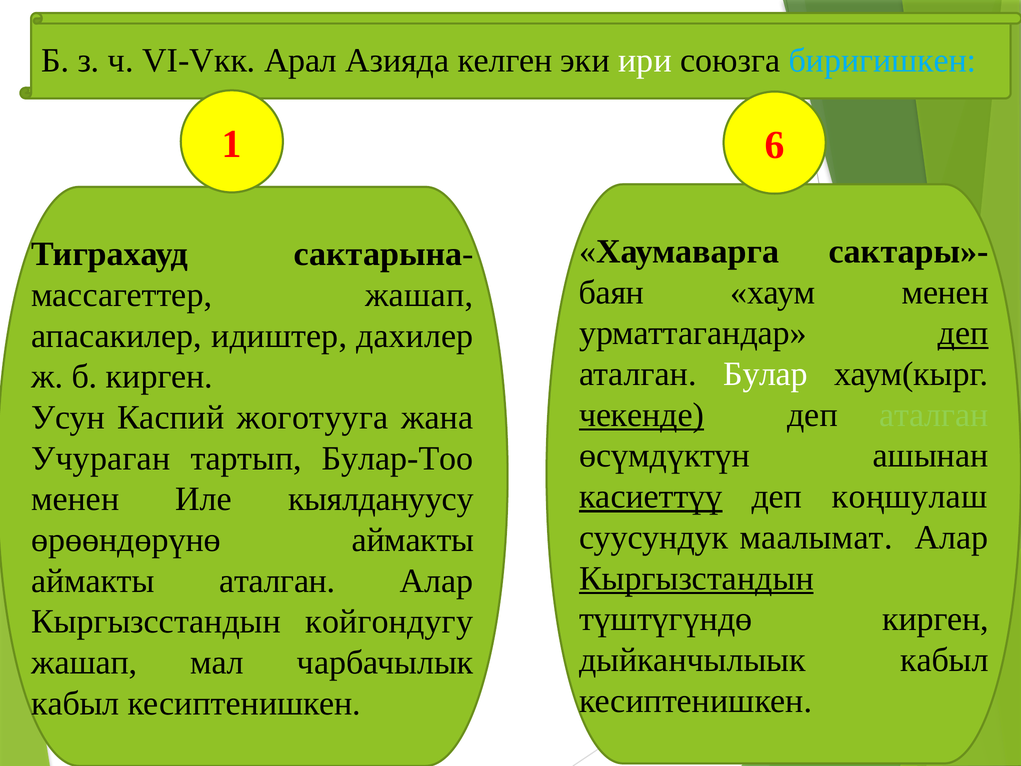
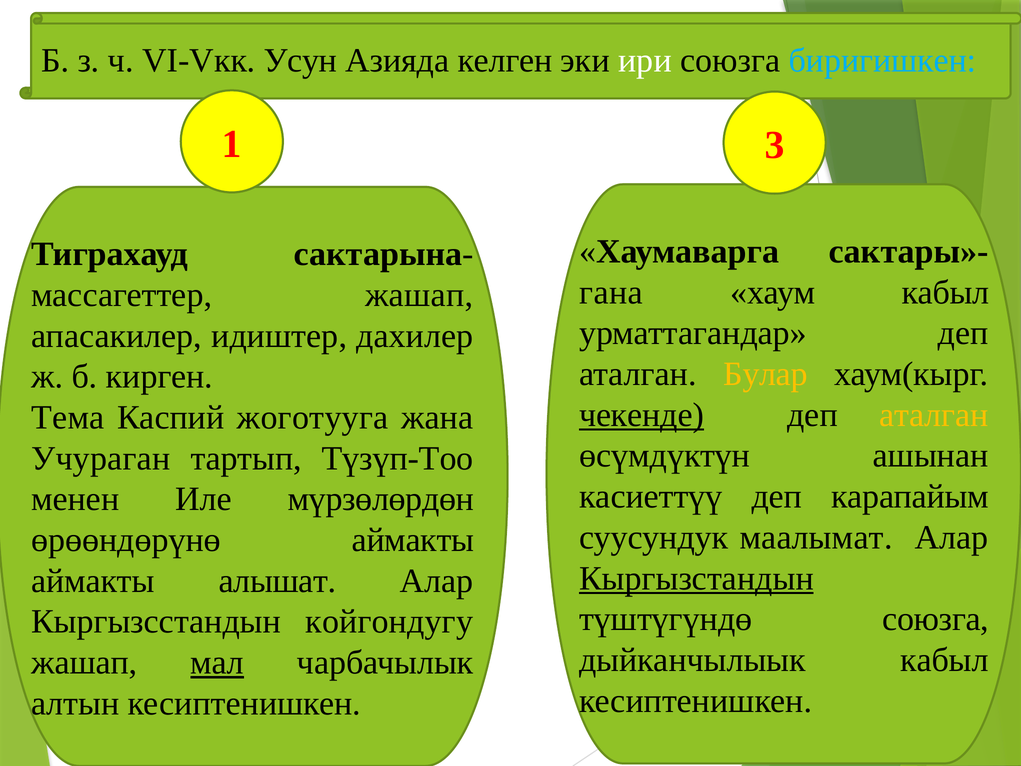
Арал: Арал -> Усун (300, 61)
6: 6 -> 3 (775, 145)
баян: баян -> гана (611, 292)
хаум менен: менен -> кабыл (945, 292)
деп underline: present -> none (963, 333)
Булар colour: white -> yellow (765, 374)
аталган colour: light green -> yellow (934, 415)
Усун: Усун -> Тема (68, 417)
Булар-Тоо: Булар-Тоо -> Түзүп-Тоо (398, 458)
касиеттүү underline: present -> none (651, 496)
коңшулаш: коңшулаш -> карапайым (910, 496)
кыялдануусу: кыялдануусу -> мүрзөлөрдөн (381, 499)
аймакты аталган: аталган -> алышат (277, 581)
түштүгүндө кирген: кирген -> союзга (936, 619)
мал underline: none -> present (217, 662)
кабыл: кабыл -> алтын (75, 703)
